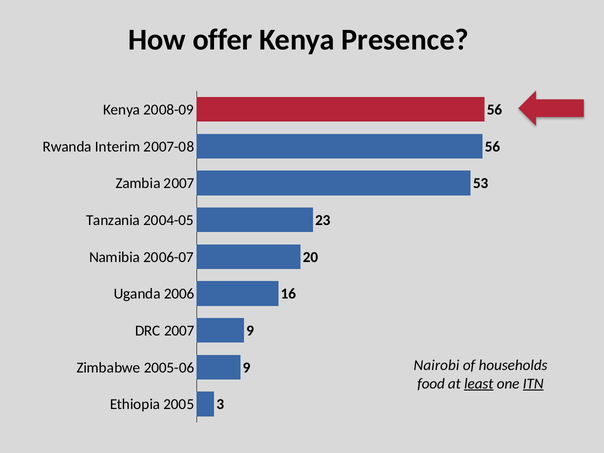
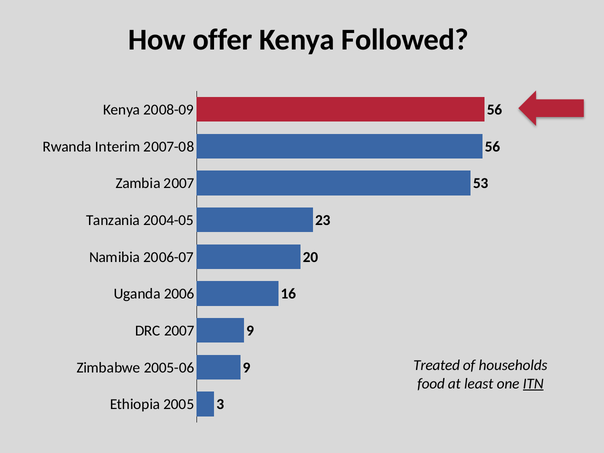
Presence: Presence -> Followed (405, 40)
Nairobi: Nairobi -> Treated (437, 365)
least underline: present -> none (479, 384)
